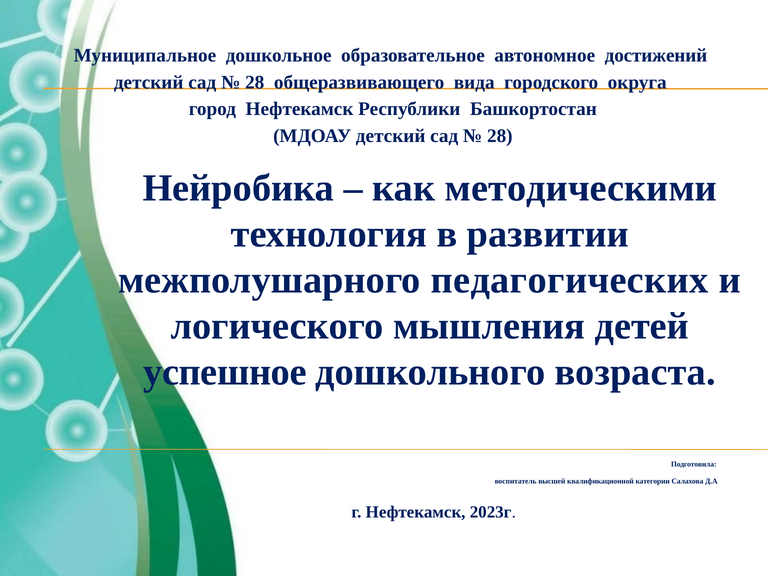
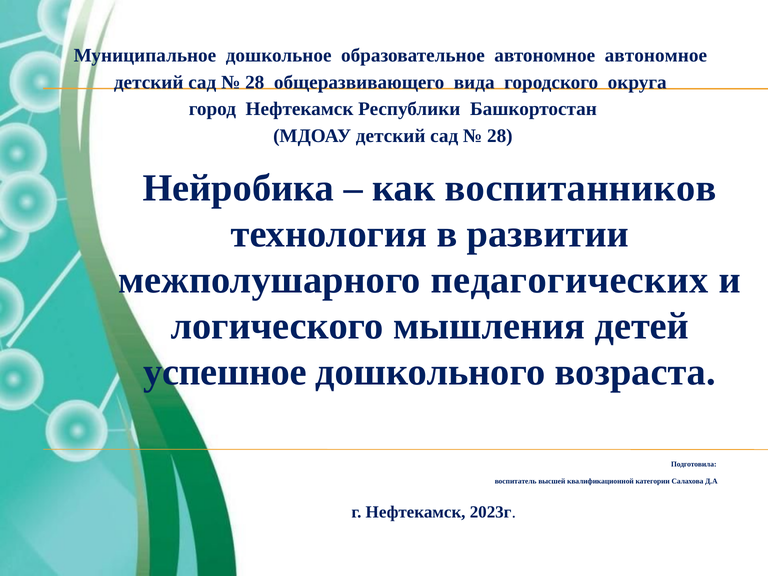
автономное достижений: достижений -> автономное (656, 55)
методическими: методическими -> воспитанников (581, 188)
